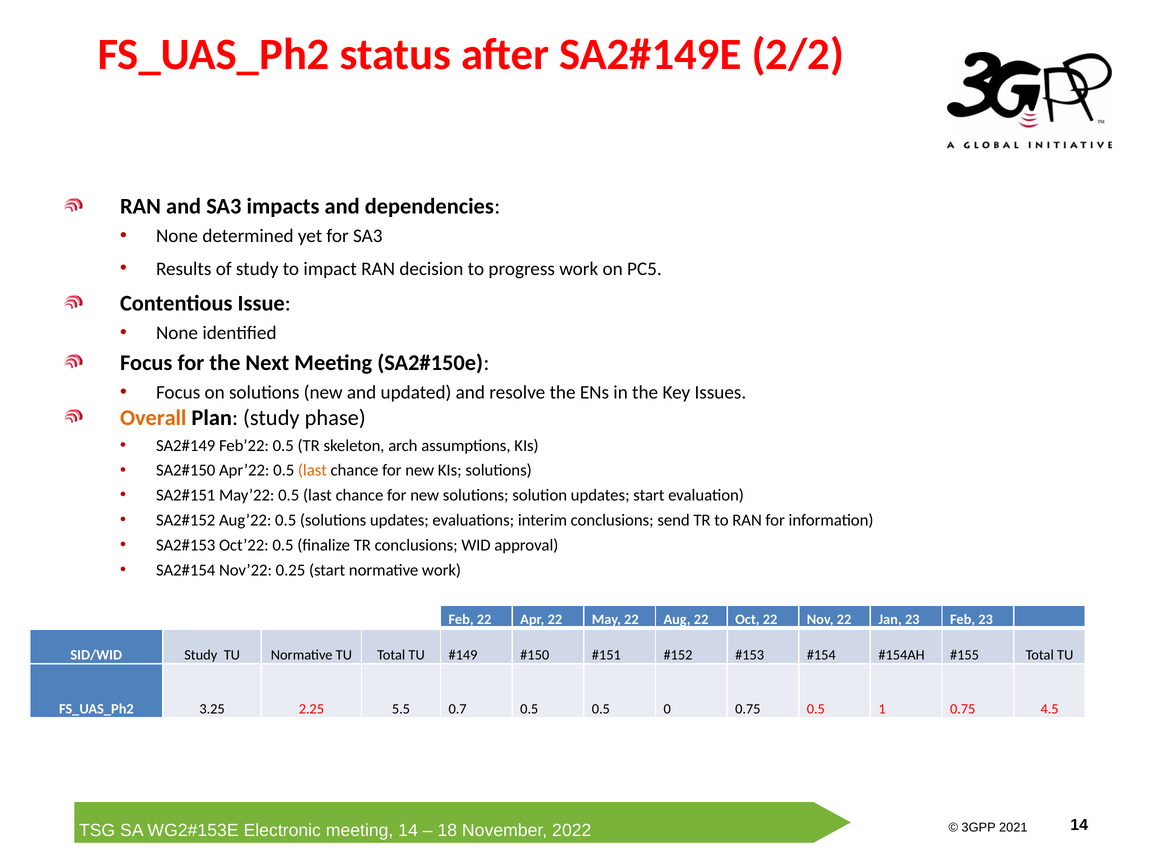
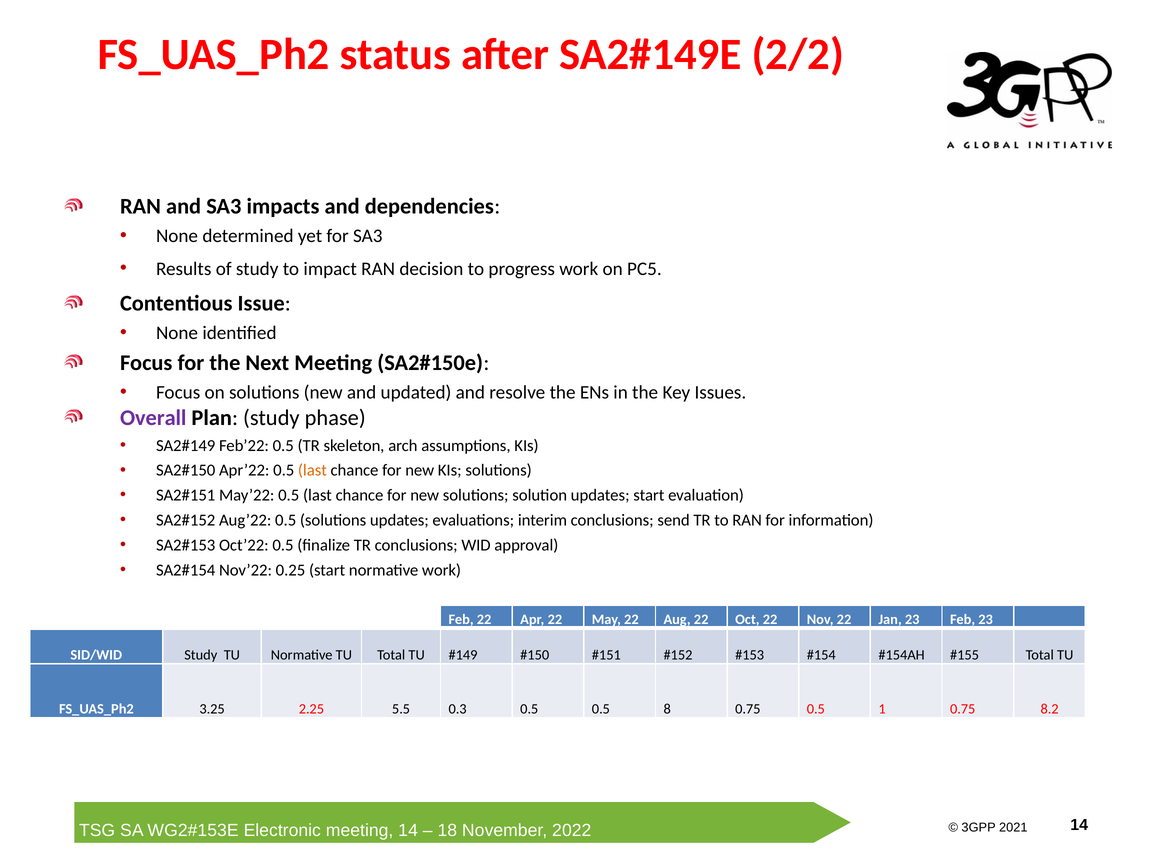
Overall colour: orange -> purple (153, 418)
0.7: 0.7 -> 0.3 (458, 709)
0: 0 -> 8 (667, 709)
4.5: 4.5 -> 8.2 (1050, 709)
